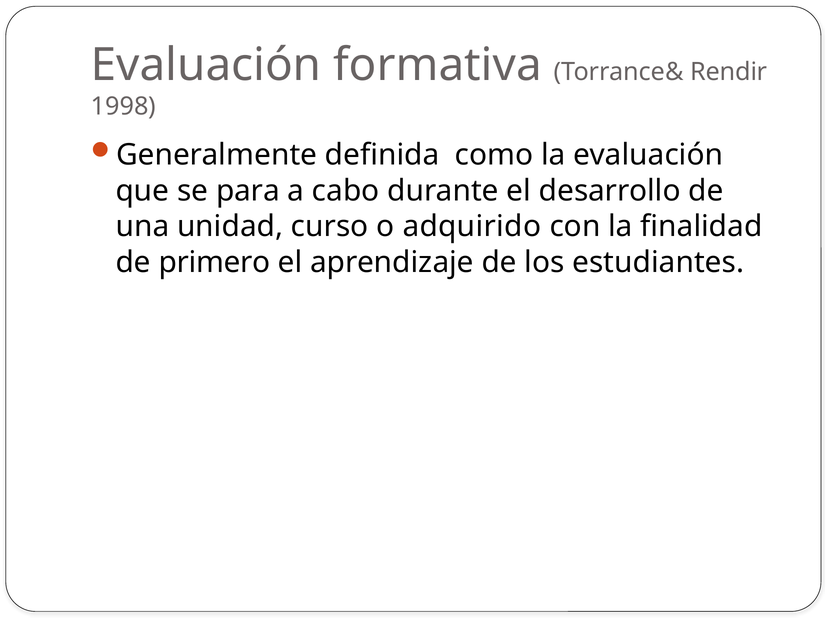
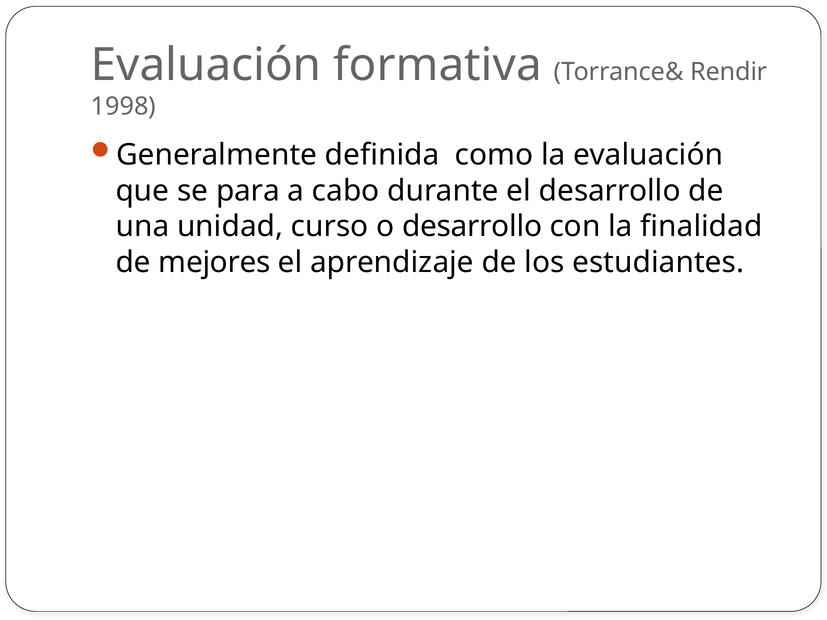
o adquirido: adquirido -> desarrollo (472, 227)
primero: primero -> mejores (214, 262)
